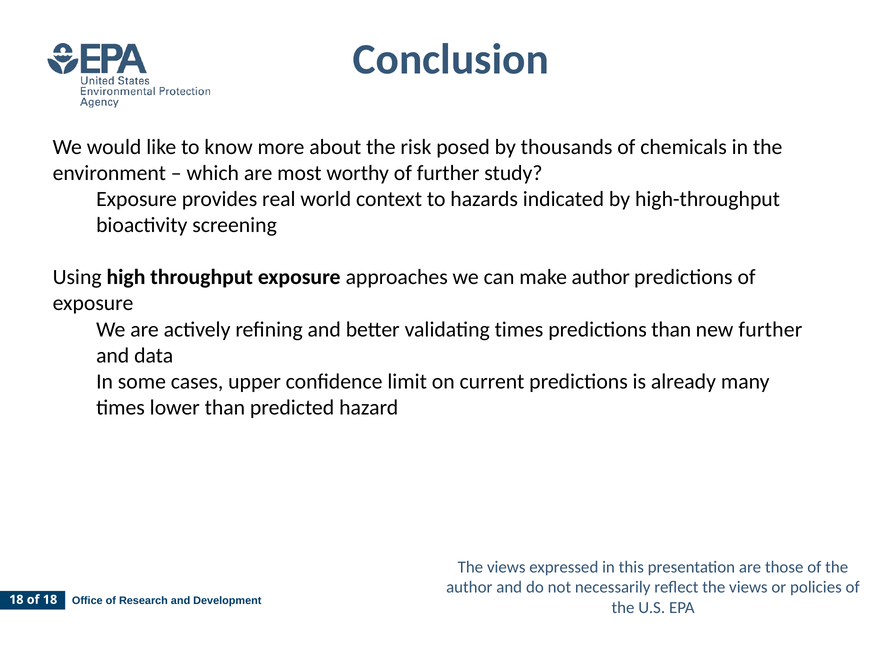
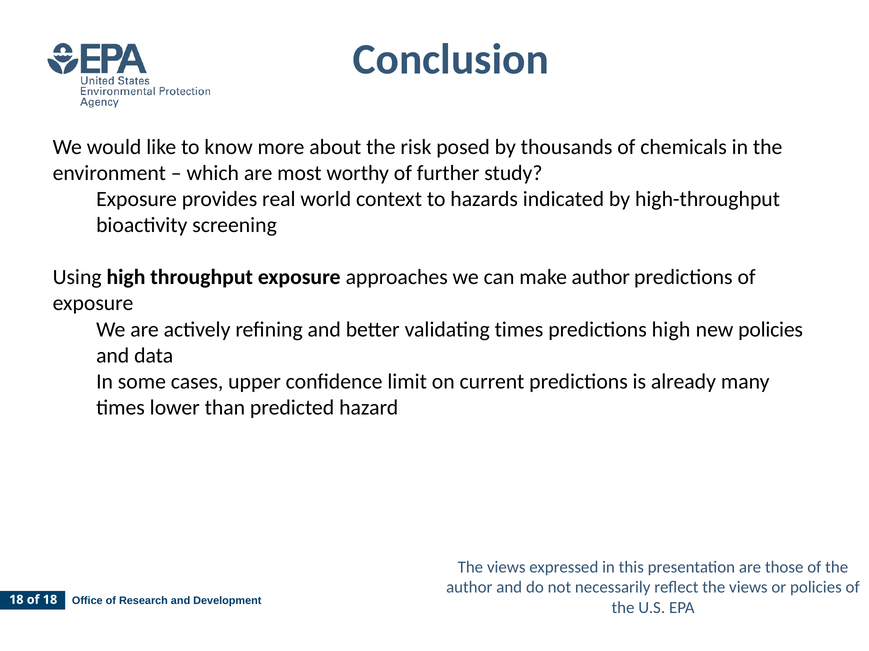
predictions than: than -> high (671, 330)
new further: further -> policies (771, 330)
